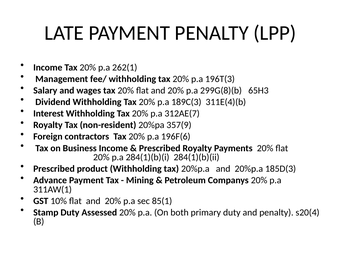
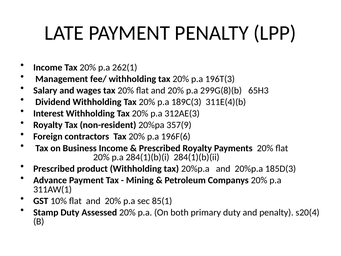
312AE(7: 312AE(7 -> 312AE(3 (182, 113)
